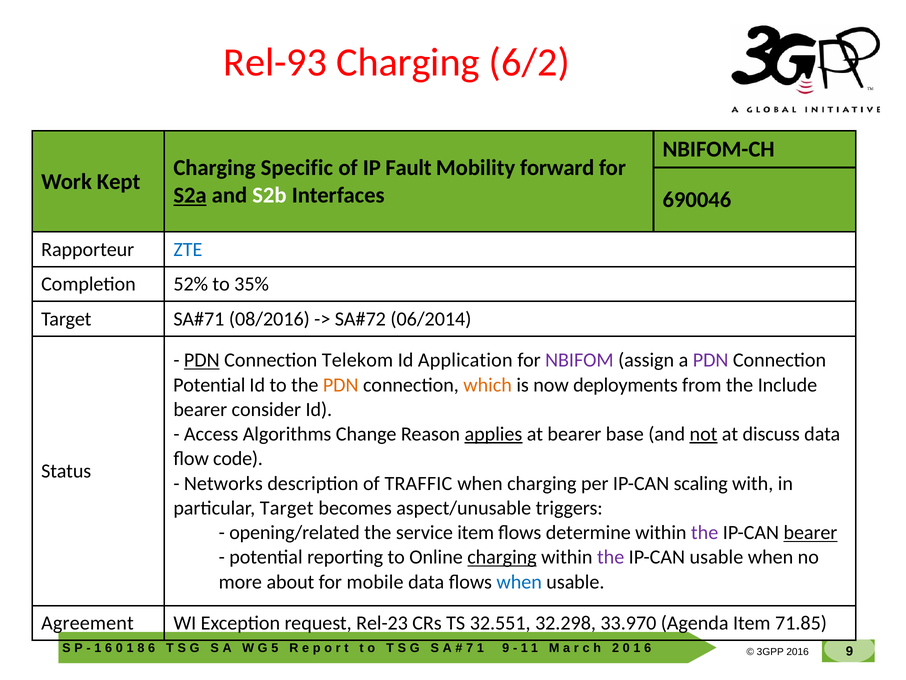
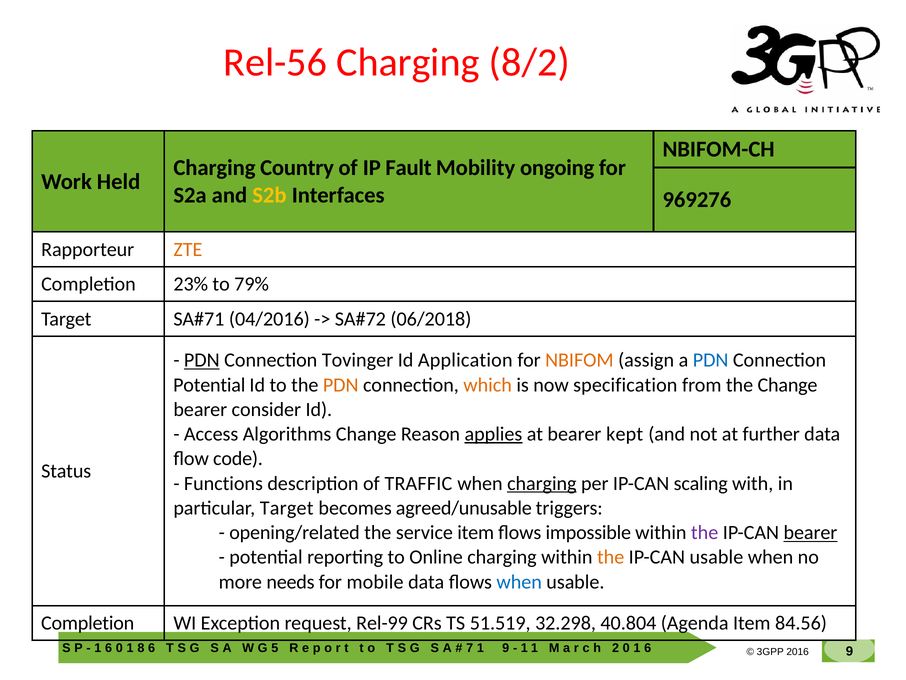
Rel-93: Rel-93 -> Rel-56 (275, 63)
6/2: 6/2 -> 8/2 (529, 63)
Specific: Specific -> Country (297, 168)
forward: forward -> ongoing (557, 168)
Kept: Kept -> Held (119, 181)
S2a underline: present -> none (190, 195)
S2b colour: white -> yellow (269, 195)
690046: 690046 -> 969276 (697, 200)
ZTE colour: blue -> orange (188, 249)
52%: 52% -> 23% (191, 284)
35%: 35% -> 79% (252, 284)
08/2016: 08/2016 -> 04/2016 (269, 319)
06/2014: 06/2014 -> 06/2018 (431, 319)
Telekom: Telekom -> Tovinger (358, 360)
NBIFOM colour: purple -> orange (579, 360)
PDN colour: purple -> blue (711, 360)
deployments: deployments -> specification (625, 385)
the Include: Include -> Change (788, 385)
base: base -> kept (625, 434)
not underline: present -> none (704, 434)
discuss: discuss -> further (771, 434)
Networks: Networks -> Functions (223, 483)
charging underline: none -> present (542, 483)
aspect/unusable: aspect/unusable -> agreed/unusable (464, 508)
determine: determine -> impossible (588, 532)
charging underline: present -> none (502, 557)
the colour: purple -> orange (611, 557)
about: about -> needs (291, 582)
Agreement: Agreement -> Completion (88, 623)
Rel-23: Rel-23 -> Rel-99 (382, 623)
32.551: 32.551 -> 51.519 (500, 623)
33.970: 33.970 -> 40.804 (628, 623)
71.85: 71.85 -> 84.56 (801, 623)
